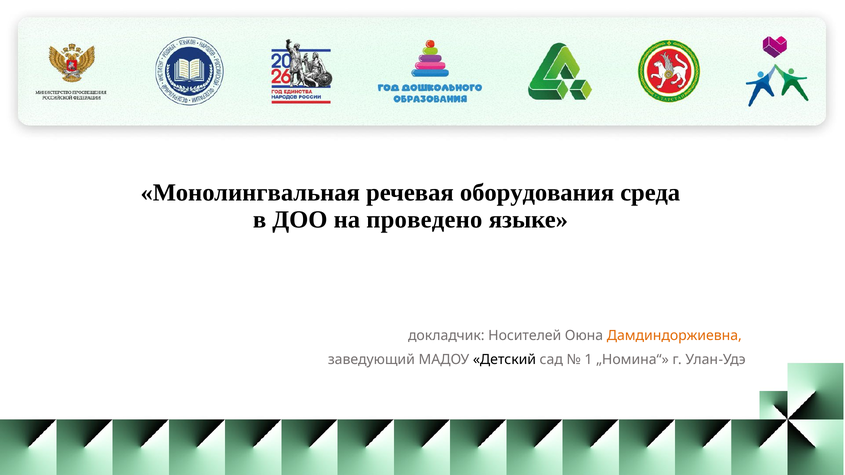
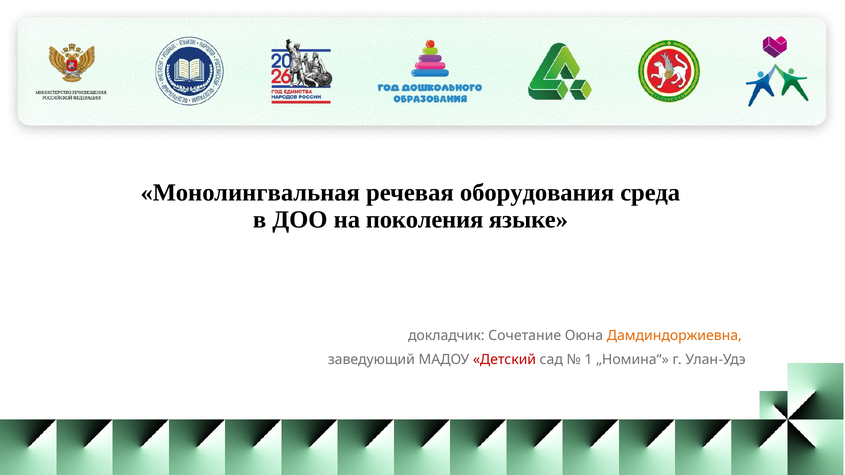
проведено: проведено -> поколения (425, 220)
Носителей: Носителей -> Сочетание (525, 336)
Детский colour: black -> red (504, 360)
